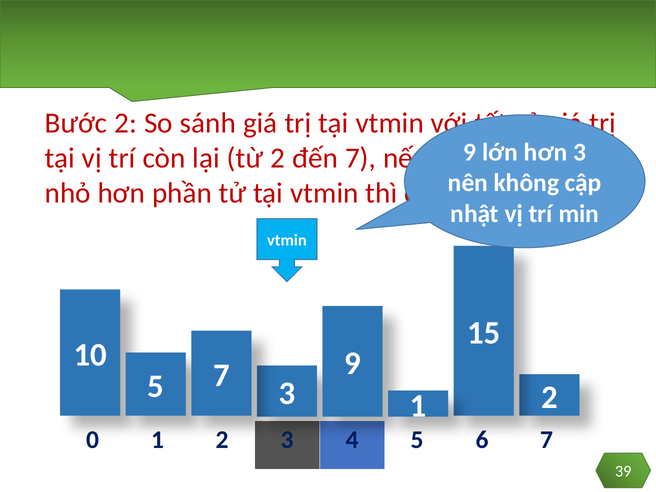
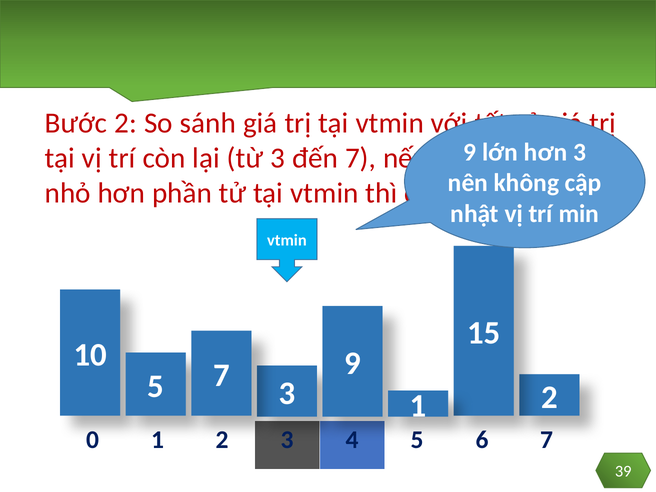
từ 2: 2 -> 3 (278, 158)
